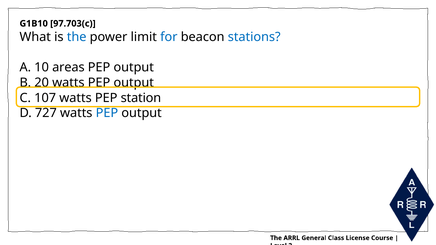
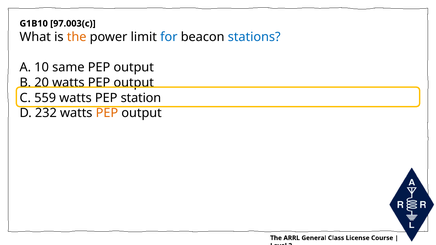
97.703(c: 97.703(c -> 97.003(c (73, 24)
the colour: blue -> orange (77, 37)
areas: areas -> same (68, 67)
107: 107 -> 559 (45, 98)
727: 727 -> 232 (46, 113)
PEP colour: blue -> orange (107, 113)
